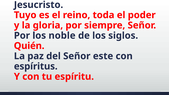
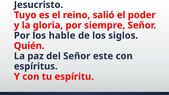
toda: toda -> salió (104, 15)
noble: noble -> hable (62, 36)
